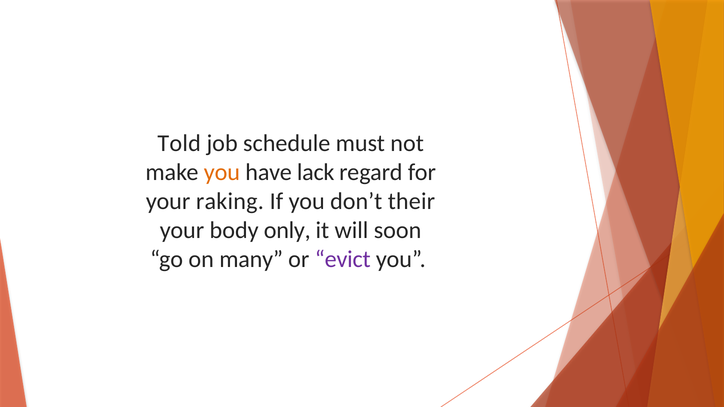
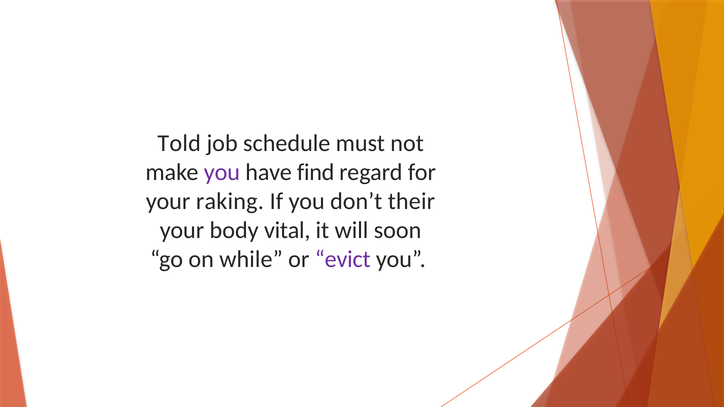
you colour: orange -> purple (222, 173)
lack: lack -> find (316, 173)
only: only -> vital (287, 230)
many: many -> while (251, 259)
